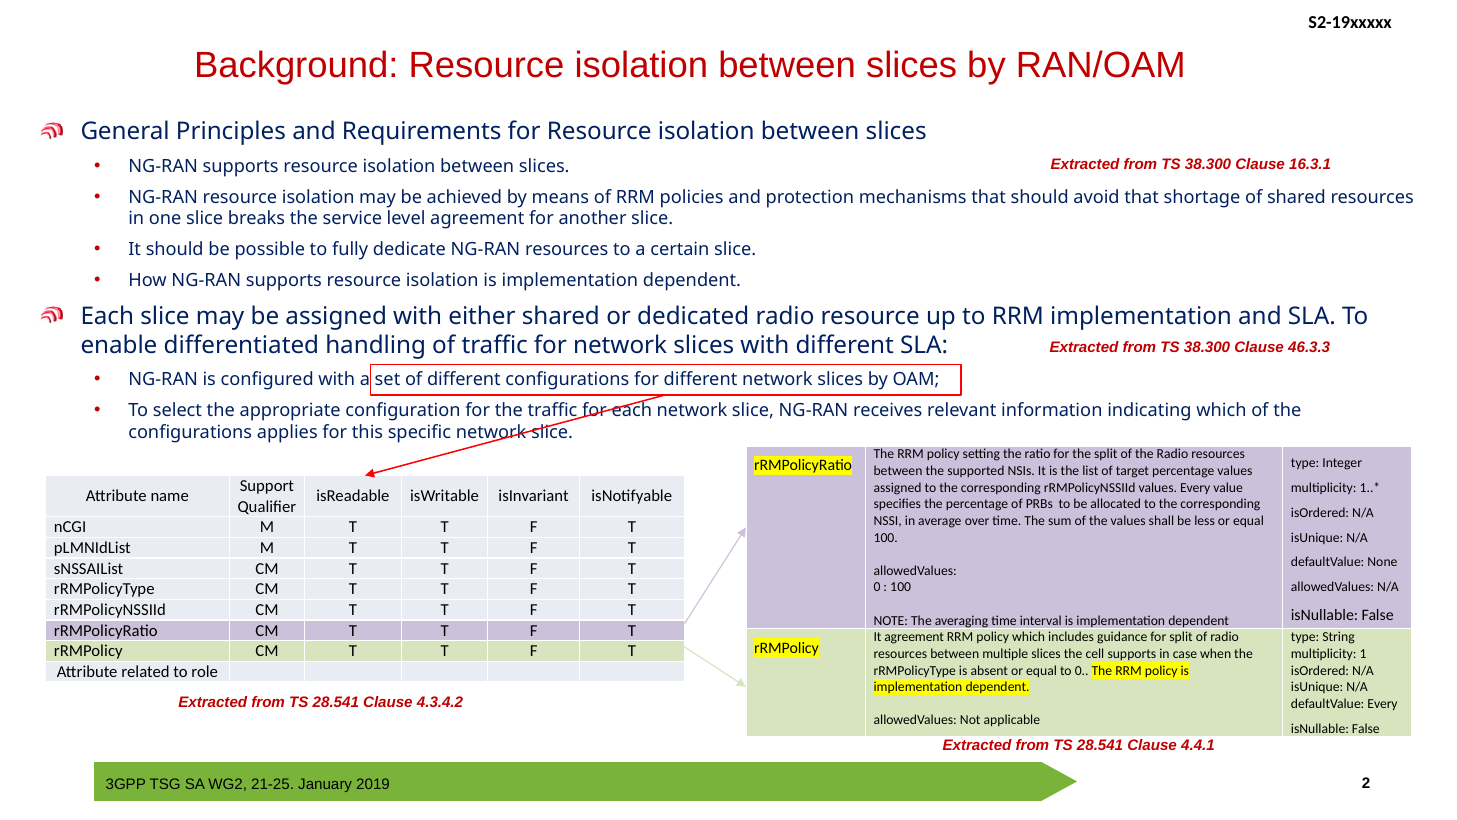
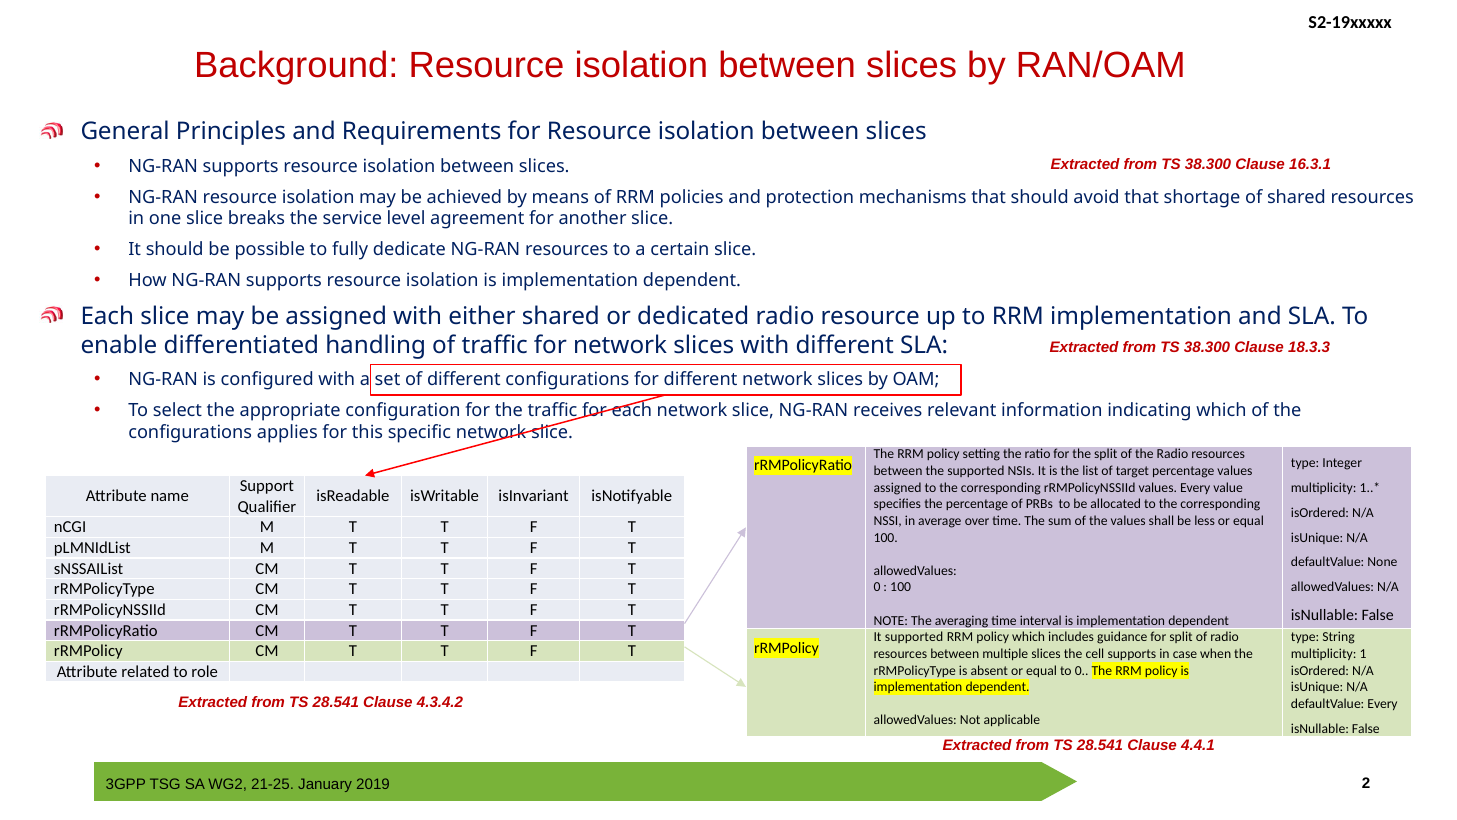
46.3.3: 46.3.3 -> 18.3.3 (1309, 347)
It agreement: agreement -> supported (914, 637)
